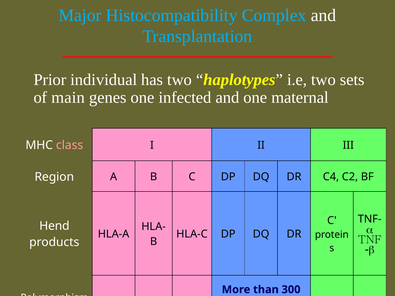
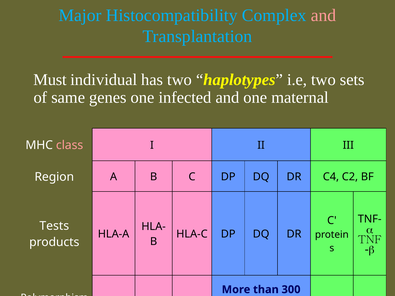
and colour: white -> pink (323, 15)
Prior: Prior -> Must (50, 80)
main: main -> same (68, 98)
Hend: Hend -> Tests (54, 226)
